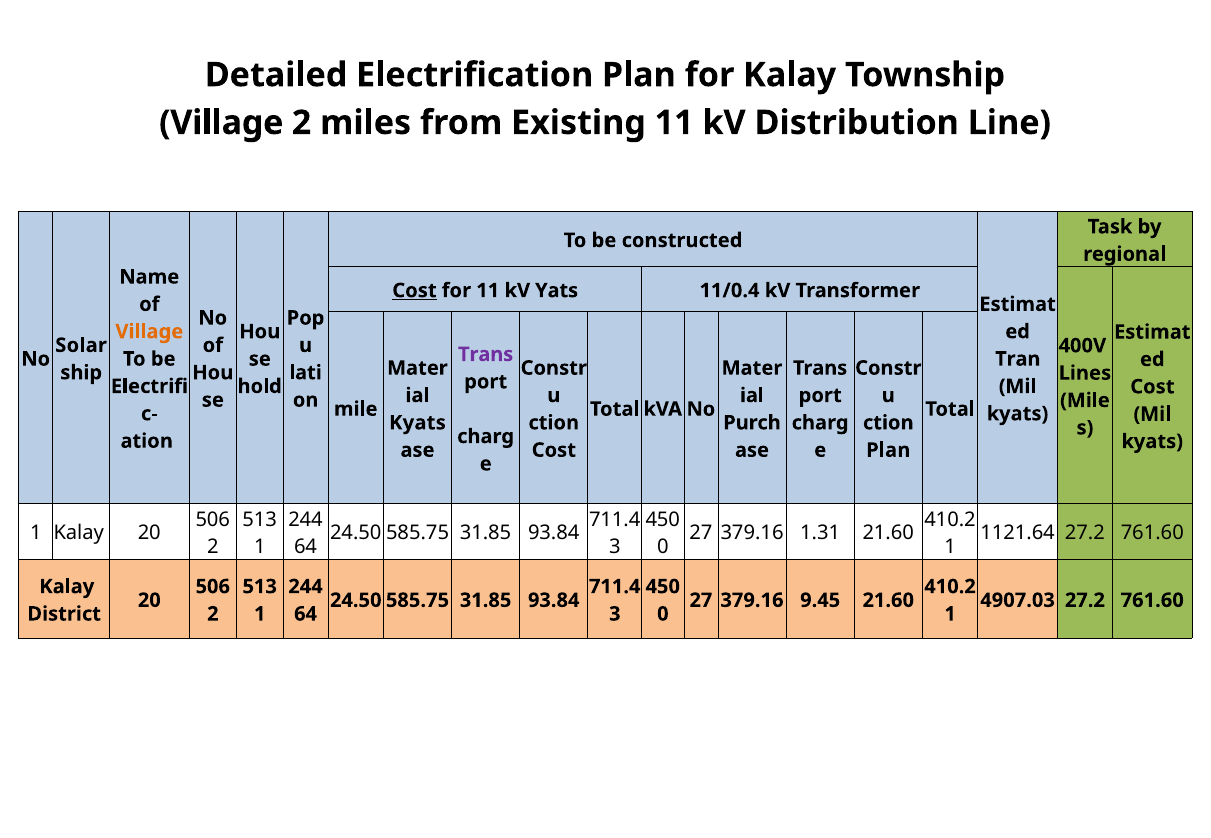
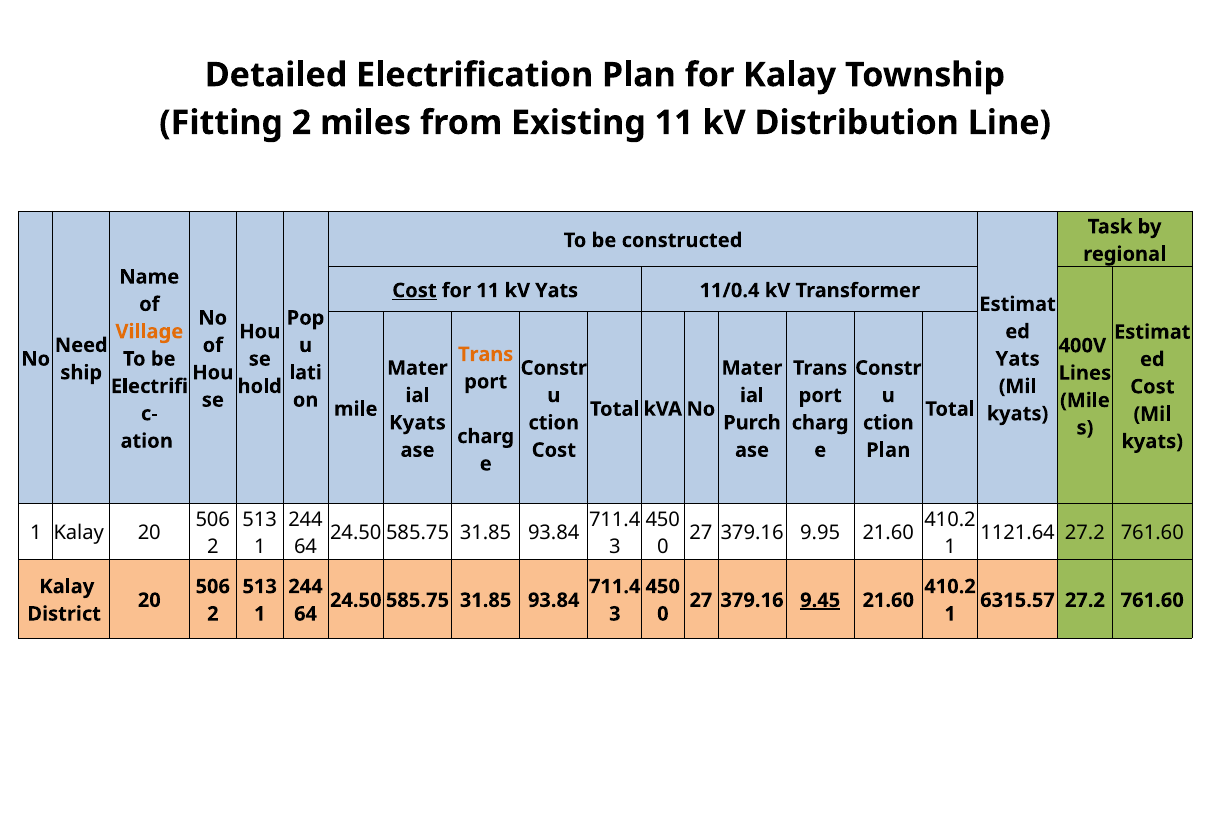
Village: Village -> Fitting (221, 123)
Solar: Solar -> Need (81, 345)
Trans colour: purple -> orange (486, 355)
Tran: Tran -> Yats (1018, 359)
1.31: 1.31 -> 9.95 (820, 533)
9.45 underline: none -> present (820, 601)
4907.03: 4907.03 -> 6315.57 (1018, 601)
